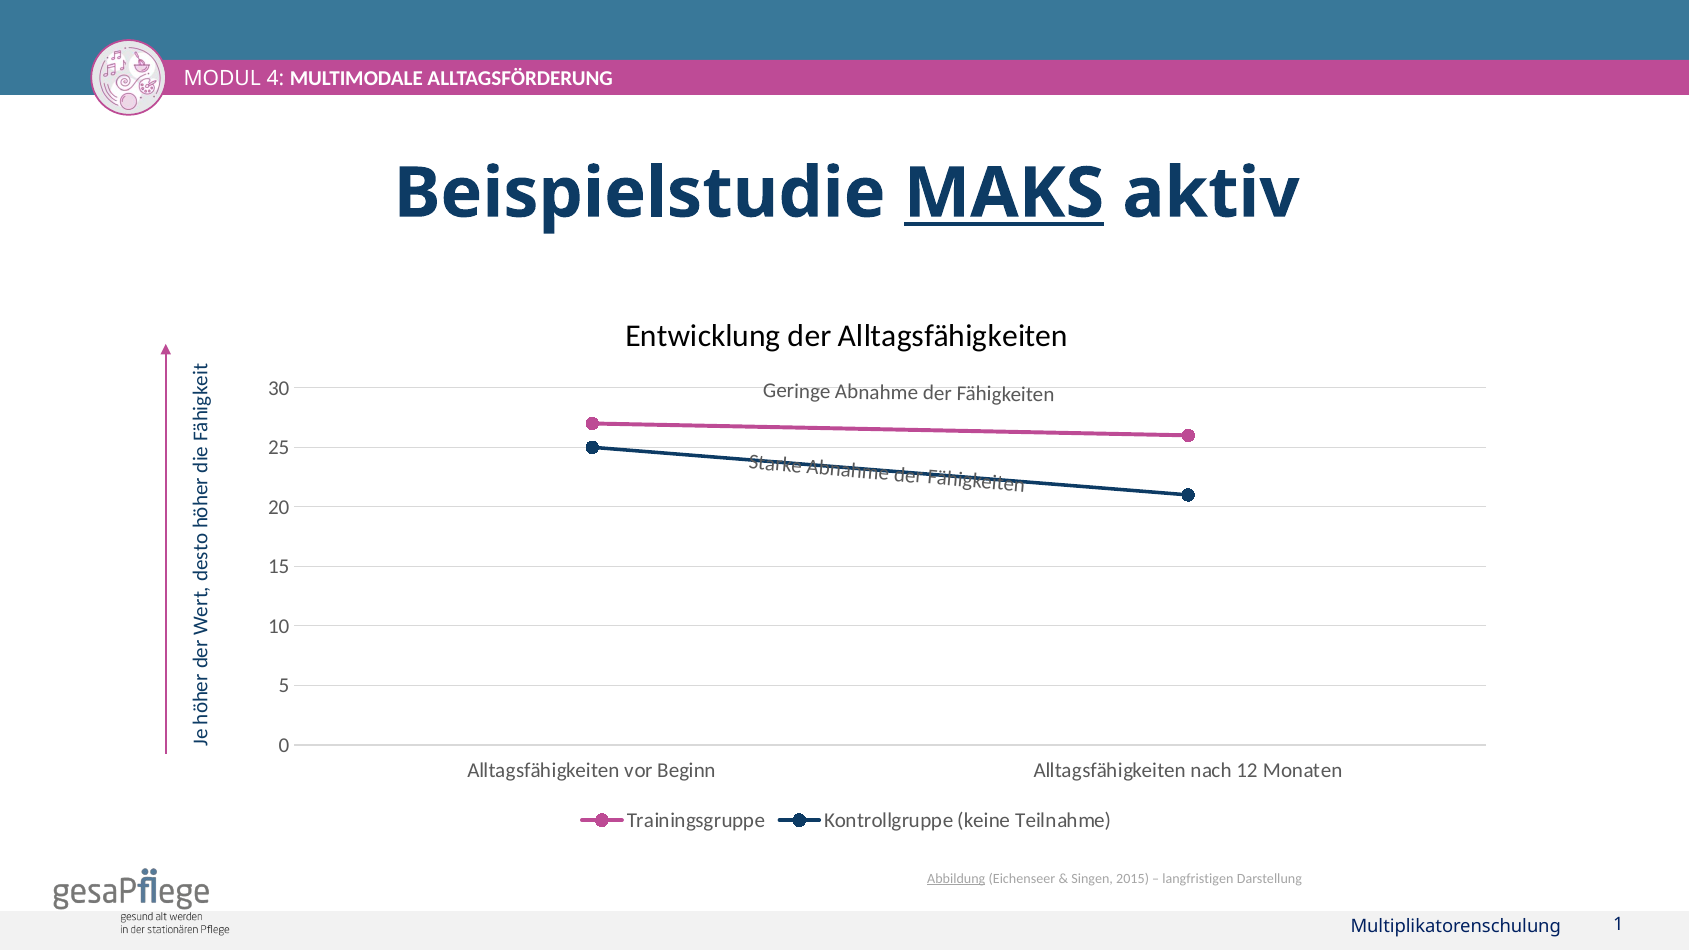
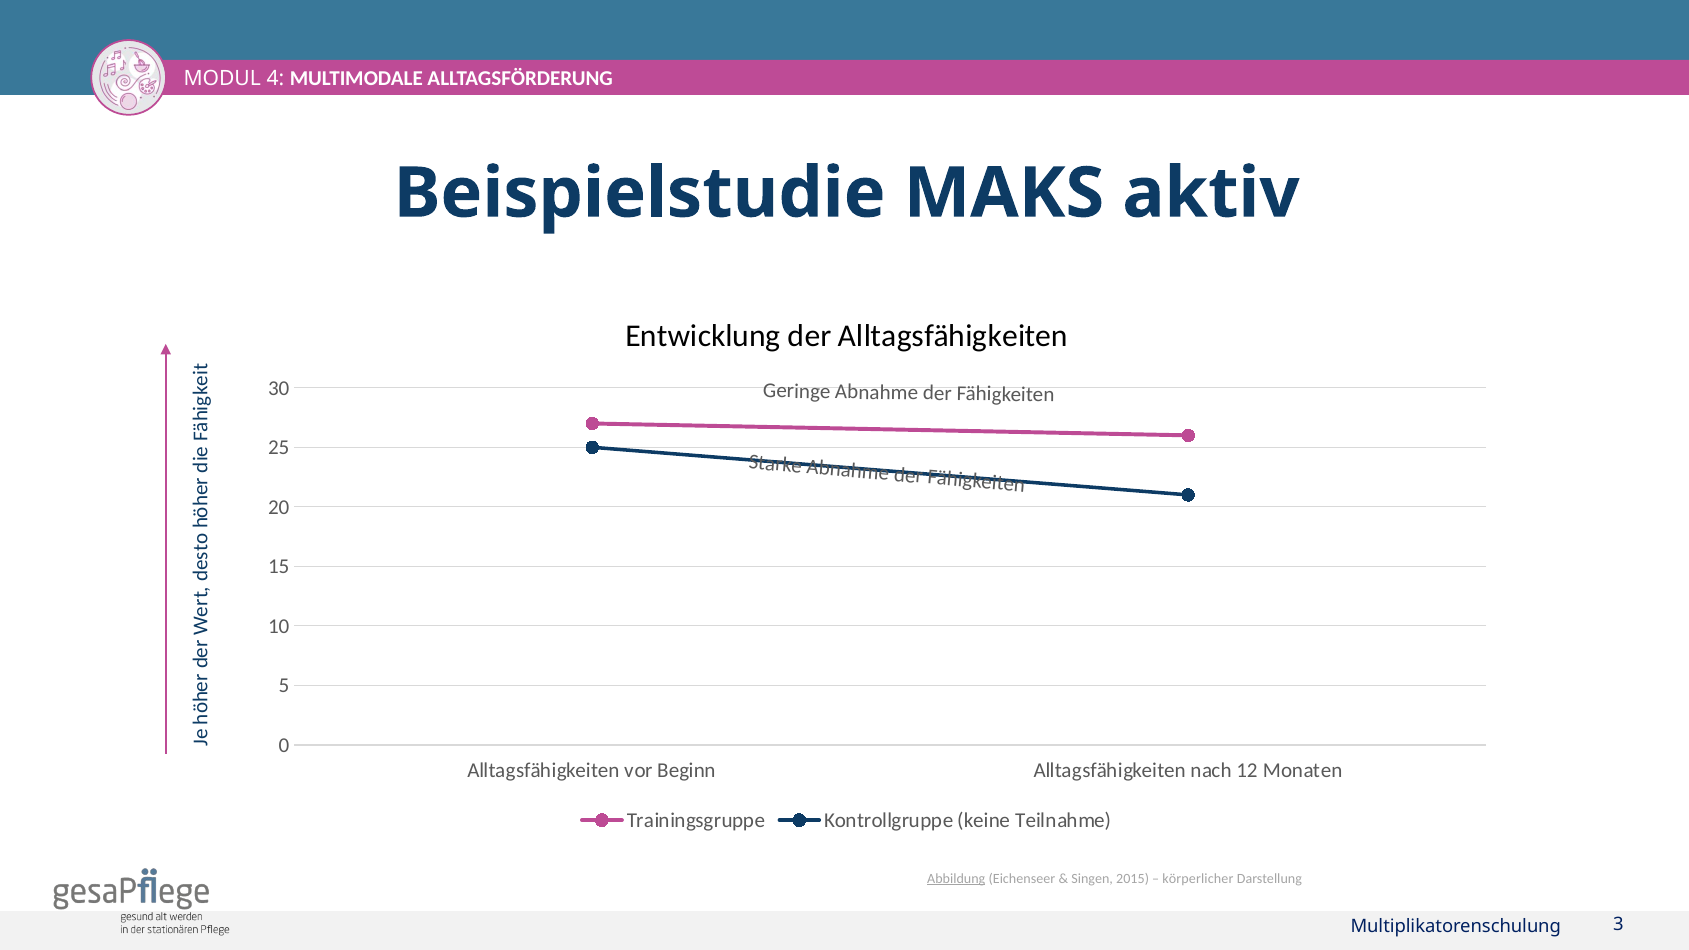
MAKS underline: present -> none (1004, 193)
langfristigen: langfristigen -> körperlicher (1198, 879)
1: 1 -> 3 (1618, 925)
